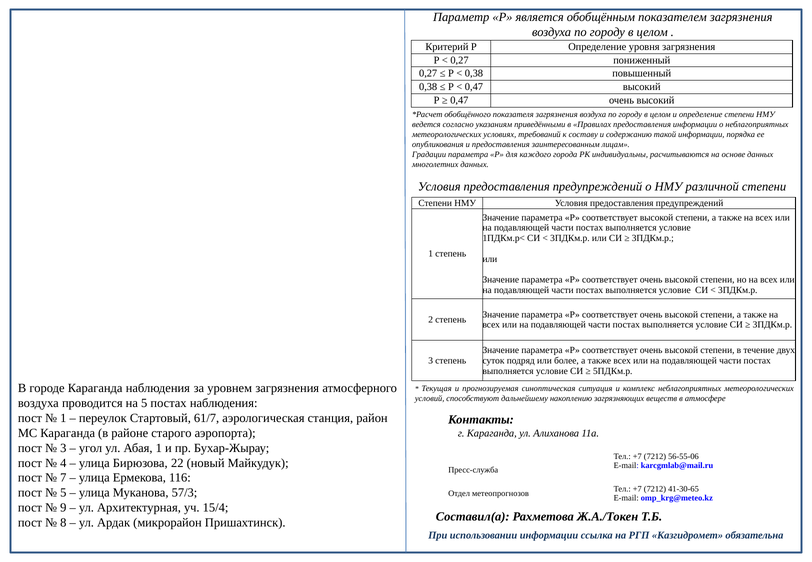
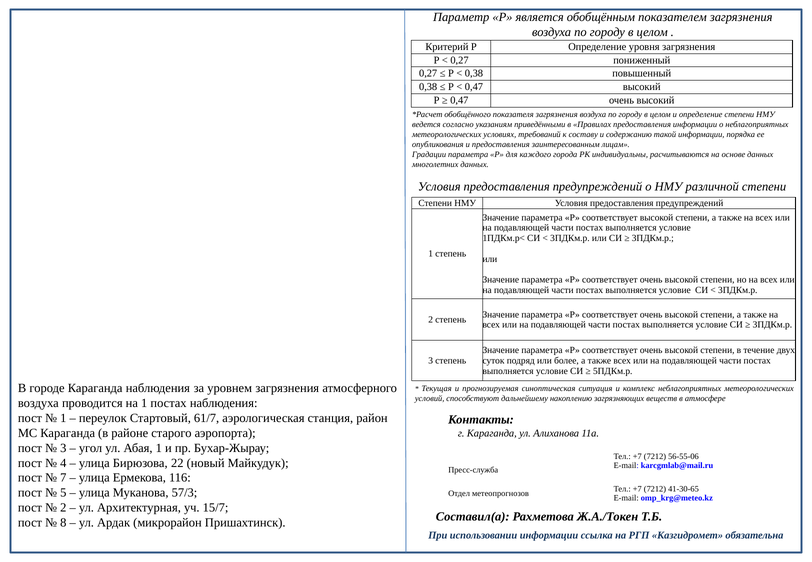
на 5: 5 -> 1 (144, 403)
9: 9 -> 2 (63, 508)
15/4: 15/4 -> 15/7 (216, 508)
